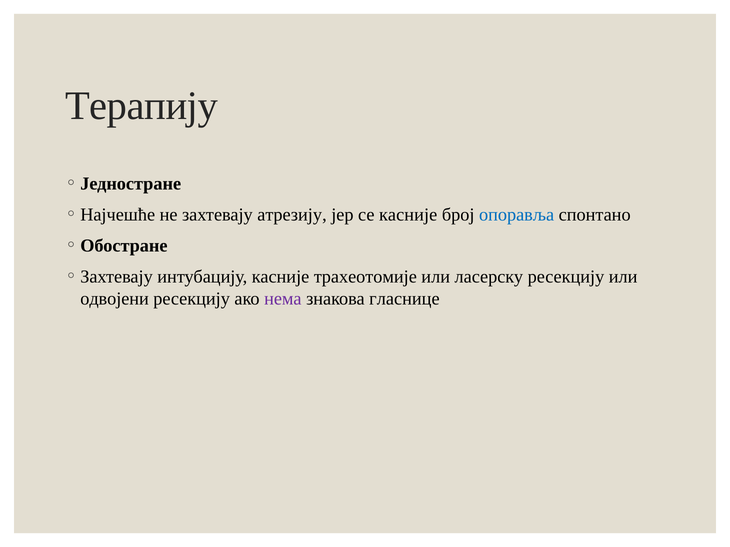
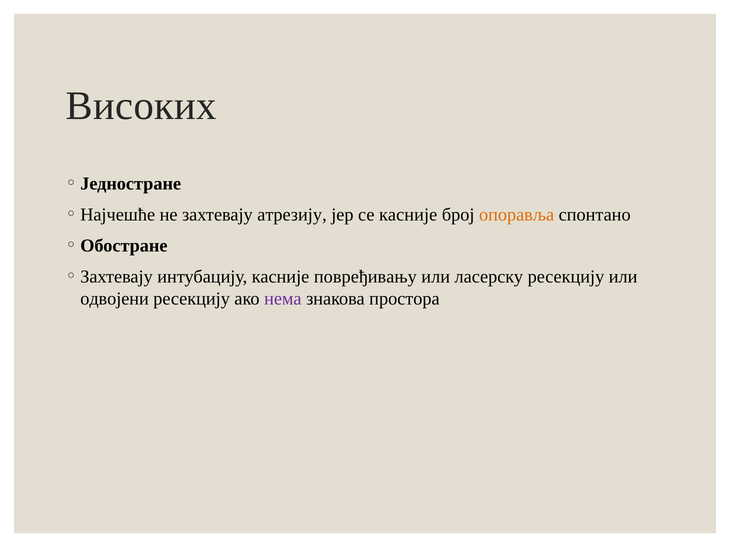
Терапију: Терапију -> Високих (141, 106)
опоравља colour: blue -> orange (517, 215)
трахеотомије: трахеотомије -> повређивању (365, 277)
гласнице: гласнице -> простора (404, 299)
